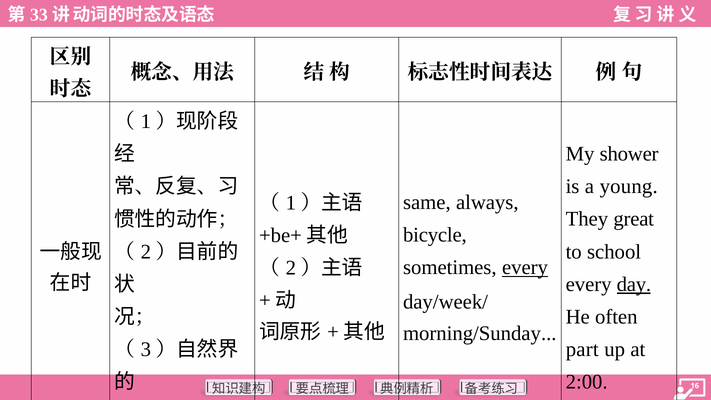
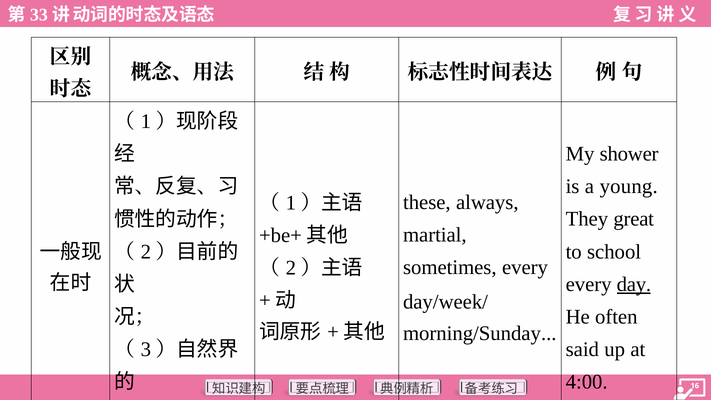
same: same -> these (427, 202)
bicycle: bicycle -> martial (435, 235)
every underline: present -> none (525, 268)
part: part -> said (582, 349)
2:00: 2:00 -> 4:00 (587, 382)
